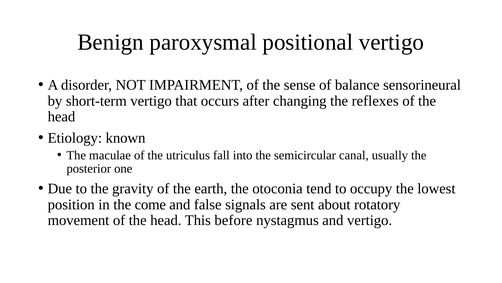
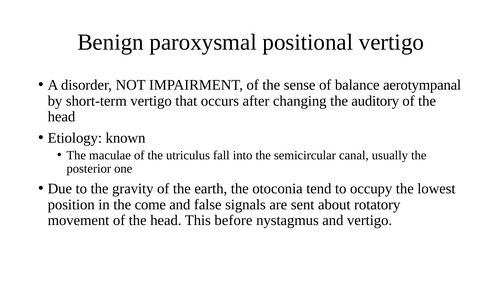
sensorineural: sensorineural -> aerotympanal (422, 85)
reflexes: reflexes -> auditory (375, 101)
